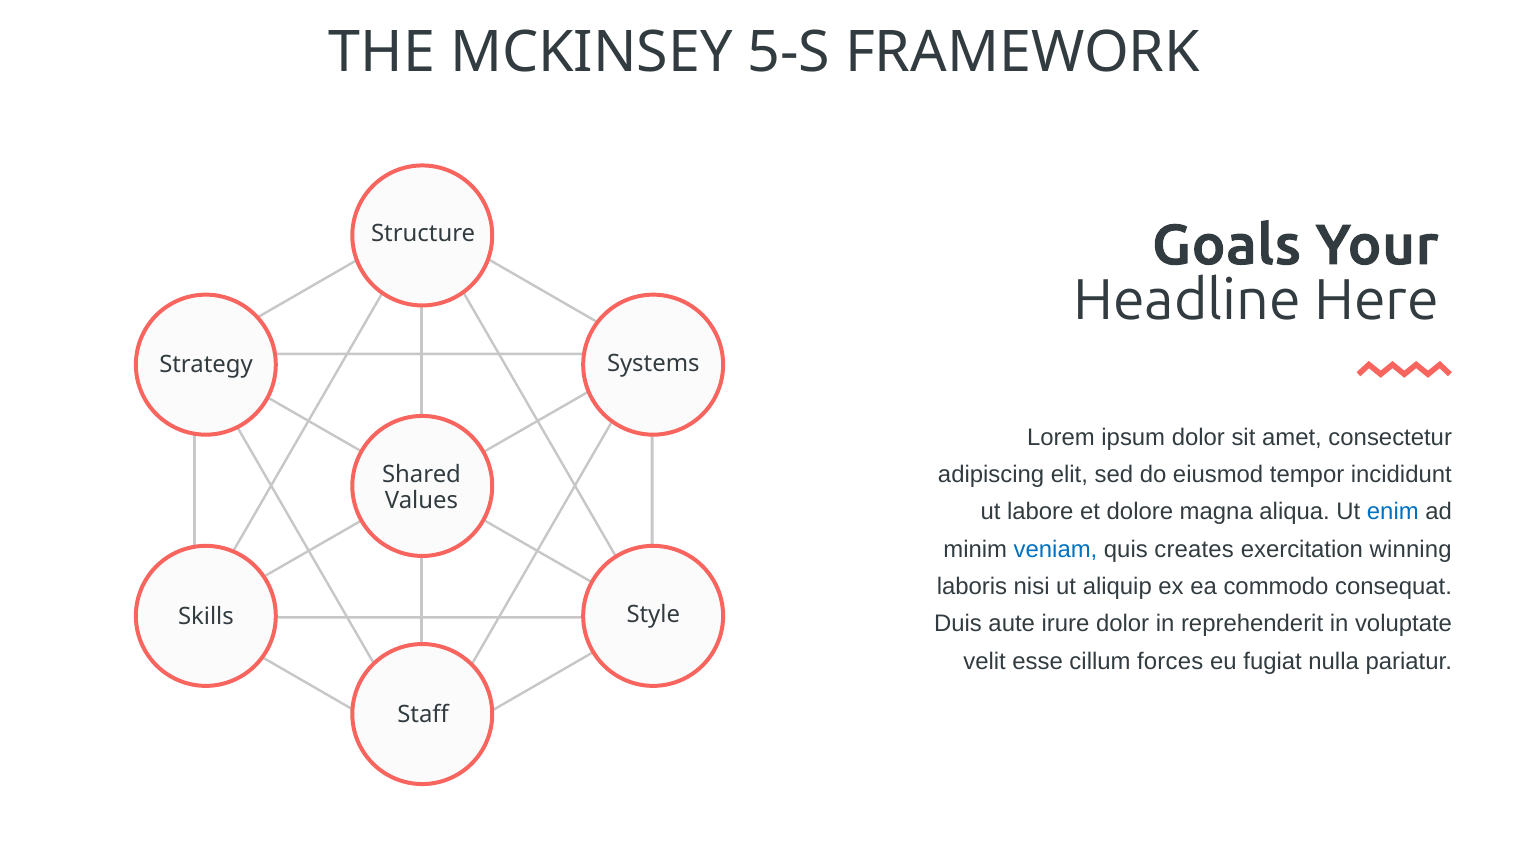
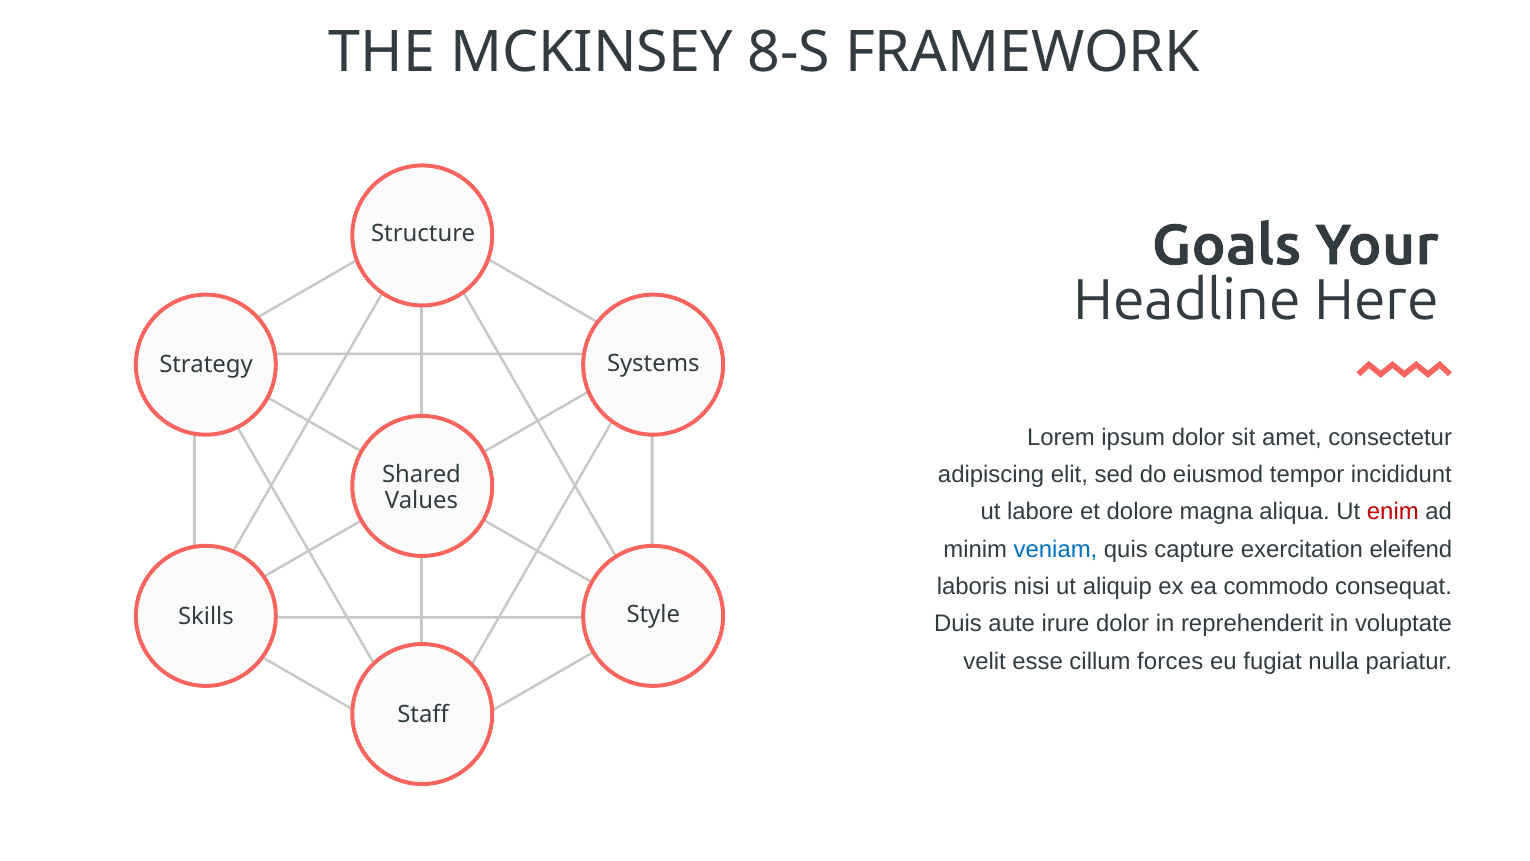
5-S: 5-S -> 8-S (789, 53)
enim colour: blue -> red (1393, 512)
creates: creates -> capture (1194, 549)
winning: winning -> eleifend (1411, 549)
